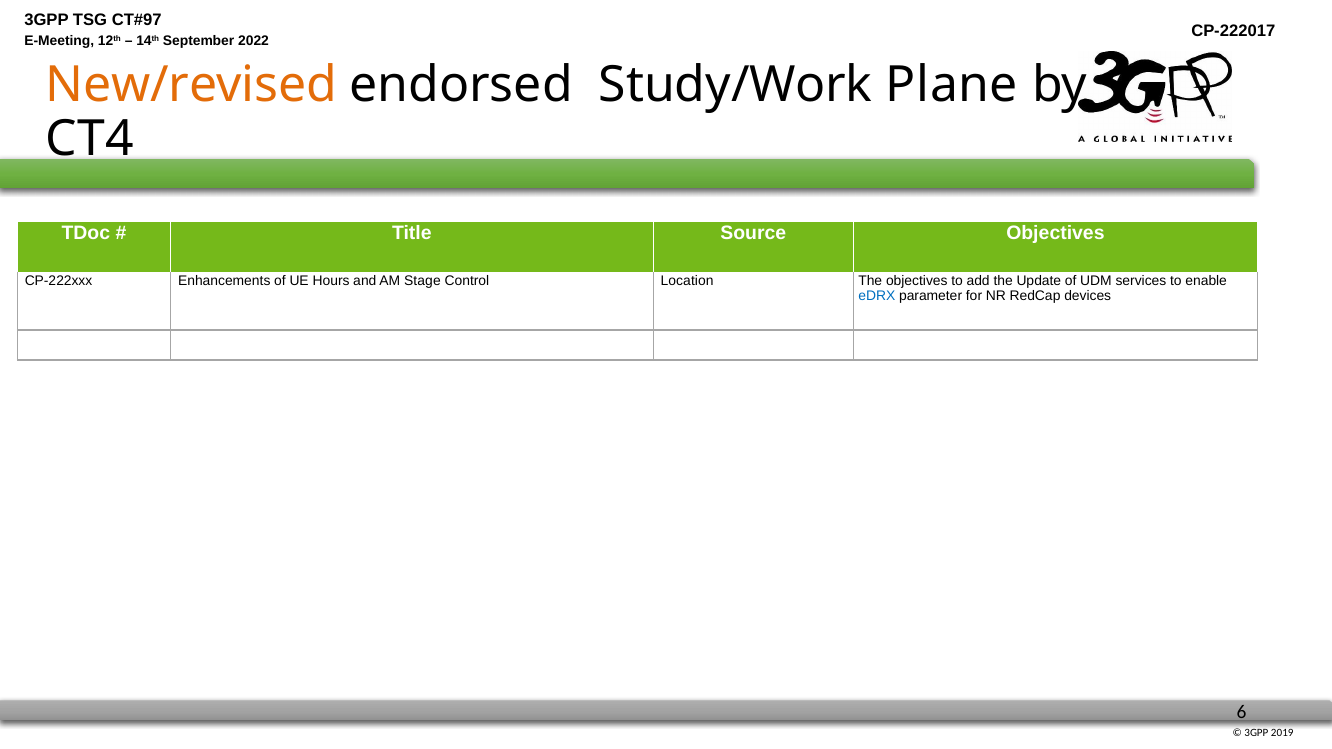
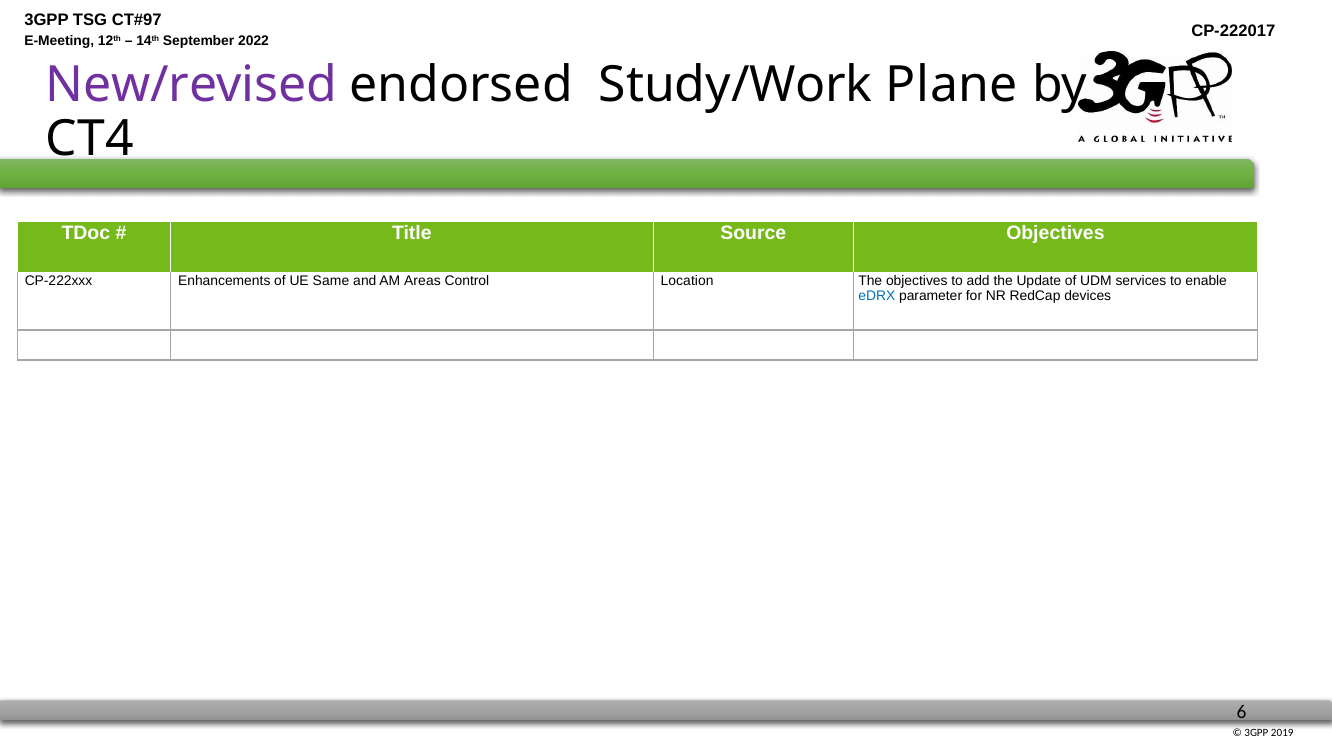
New/revised colour: orange -> purple (191, 85)
Hours: Hours -> Same (331, 281)
Stage: Stage -> Areas (422, 281)
